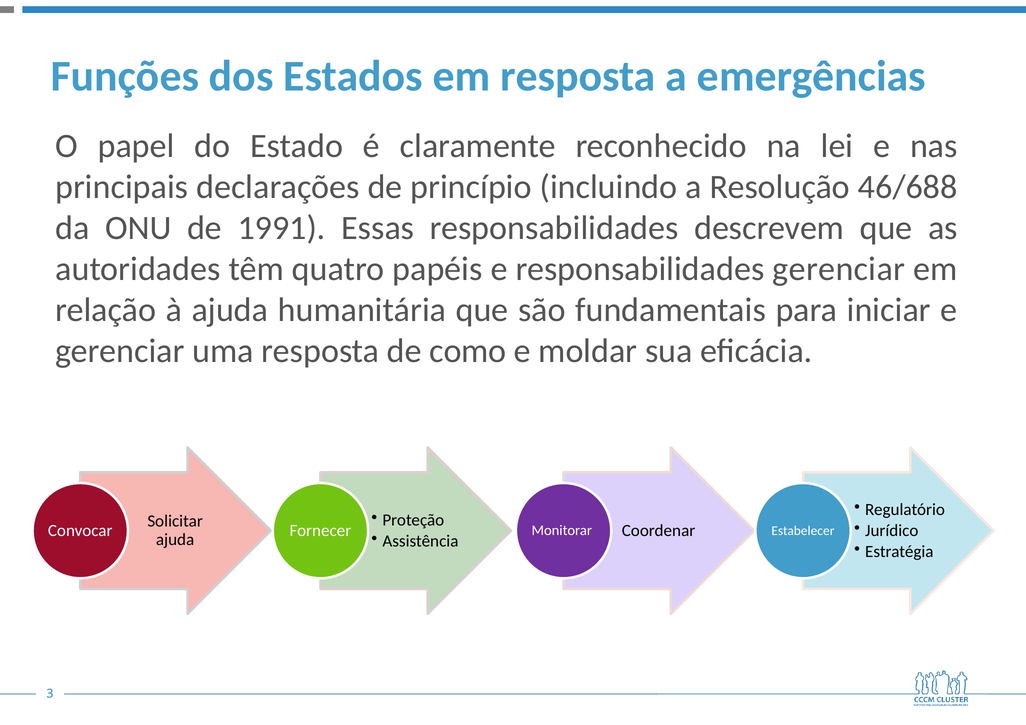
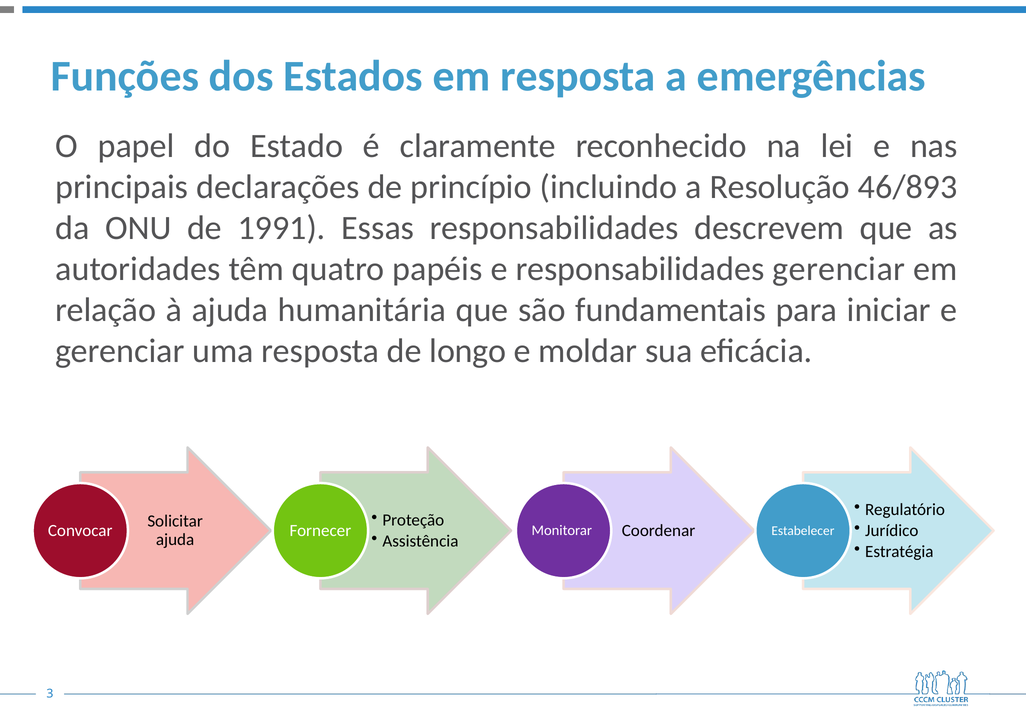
46/688: 46/688 -> 46/893 (908, 187)
como: como -> longo (468, 351)
